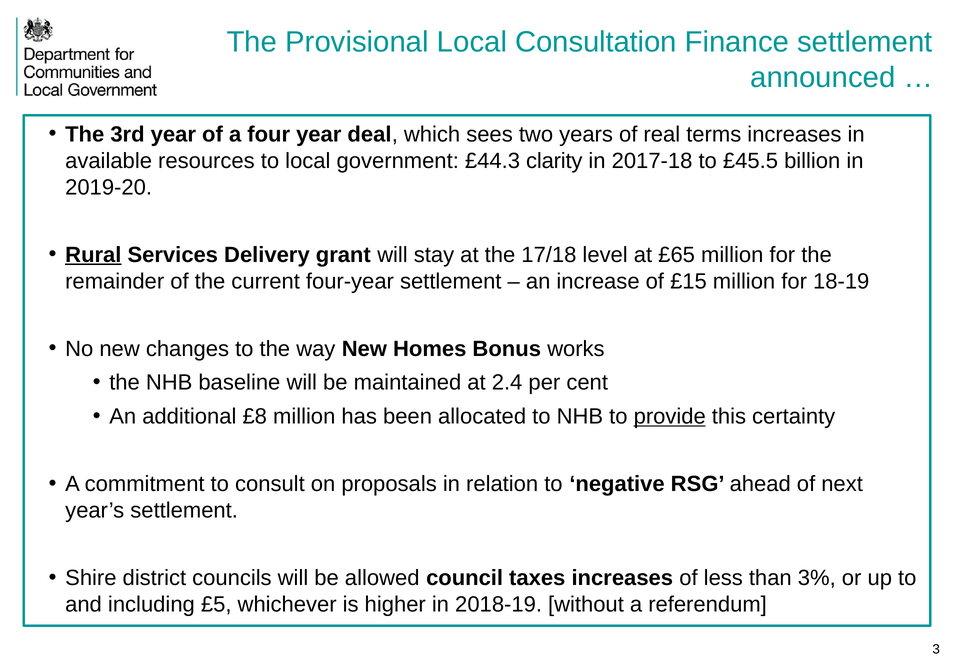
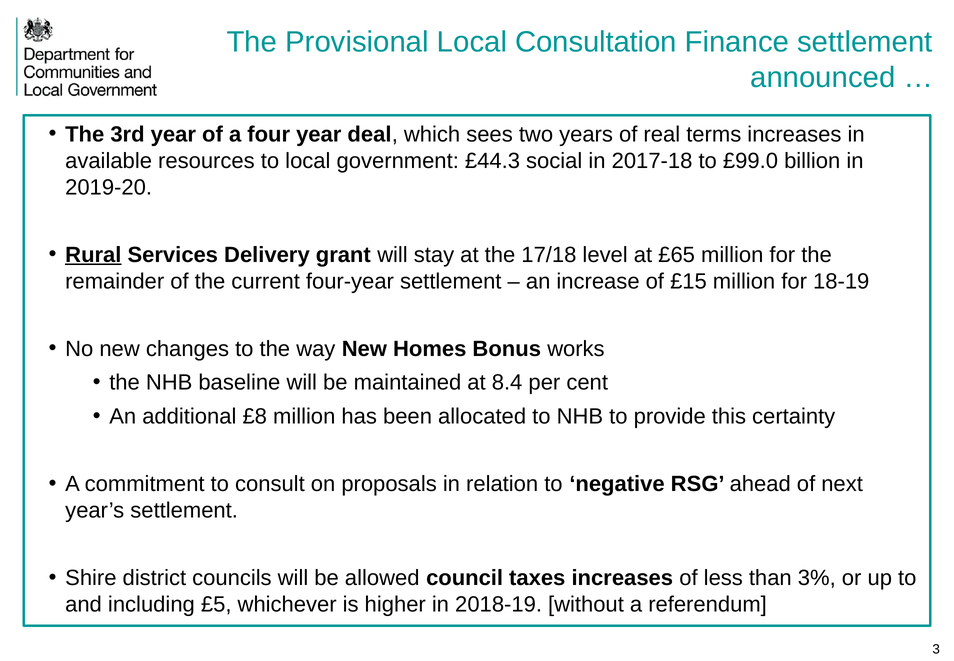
clarity: clarity -> social (554, 161)
£45.5: £45.5 -> £99.0 (751, 161)
2.4: 2.4 -> 8.4 (507, 382)
provide underline: present -> none (670, 416)
